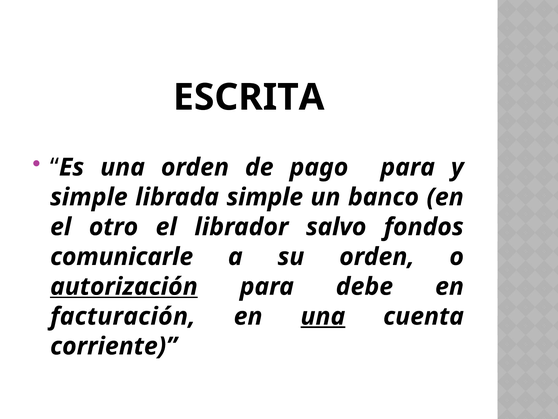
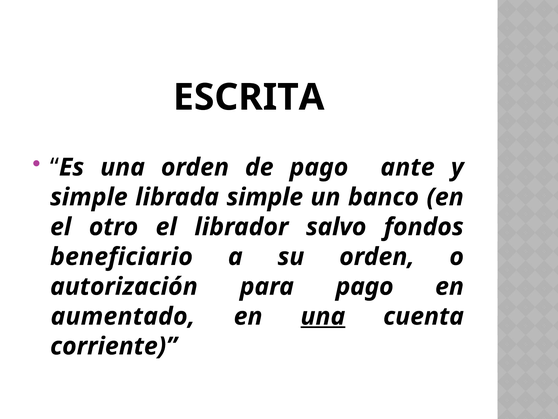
pago para: para -> ante (408, 167)
comunicarle: comunicarle -> beneficiario (121, 256)
autorización underline: present -> none (124, 286)
para debe: debe -> pago (365, 286)
facturación: facturación -> aumentado (123, 316)
